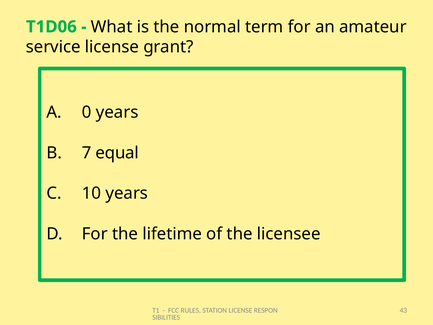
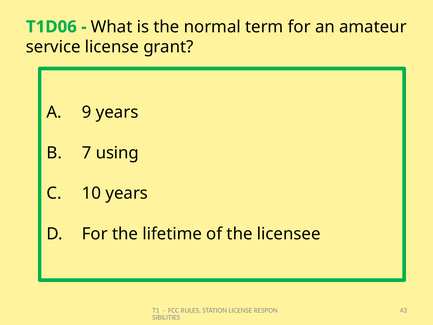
0: 0 -> 9 (87, 112)
equal: equal -> using (117, 153)
